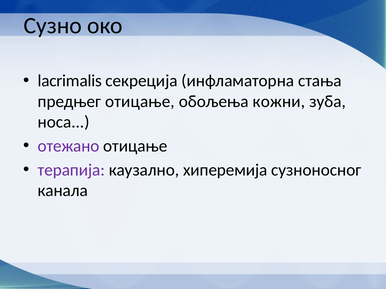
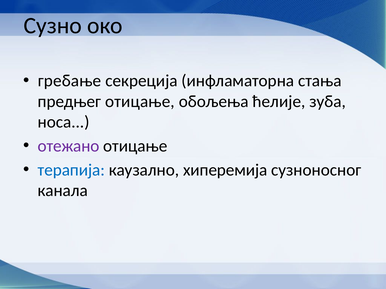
lacrimalis: lacrimalis -> гребање (70, 81)
кожни: кожни -> ћелије (279, 102)
терапија colour: purple -> blue (71, 170)
